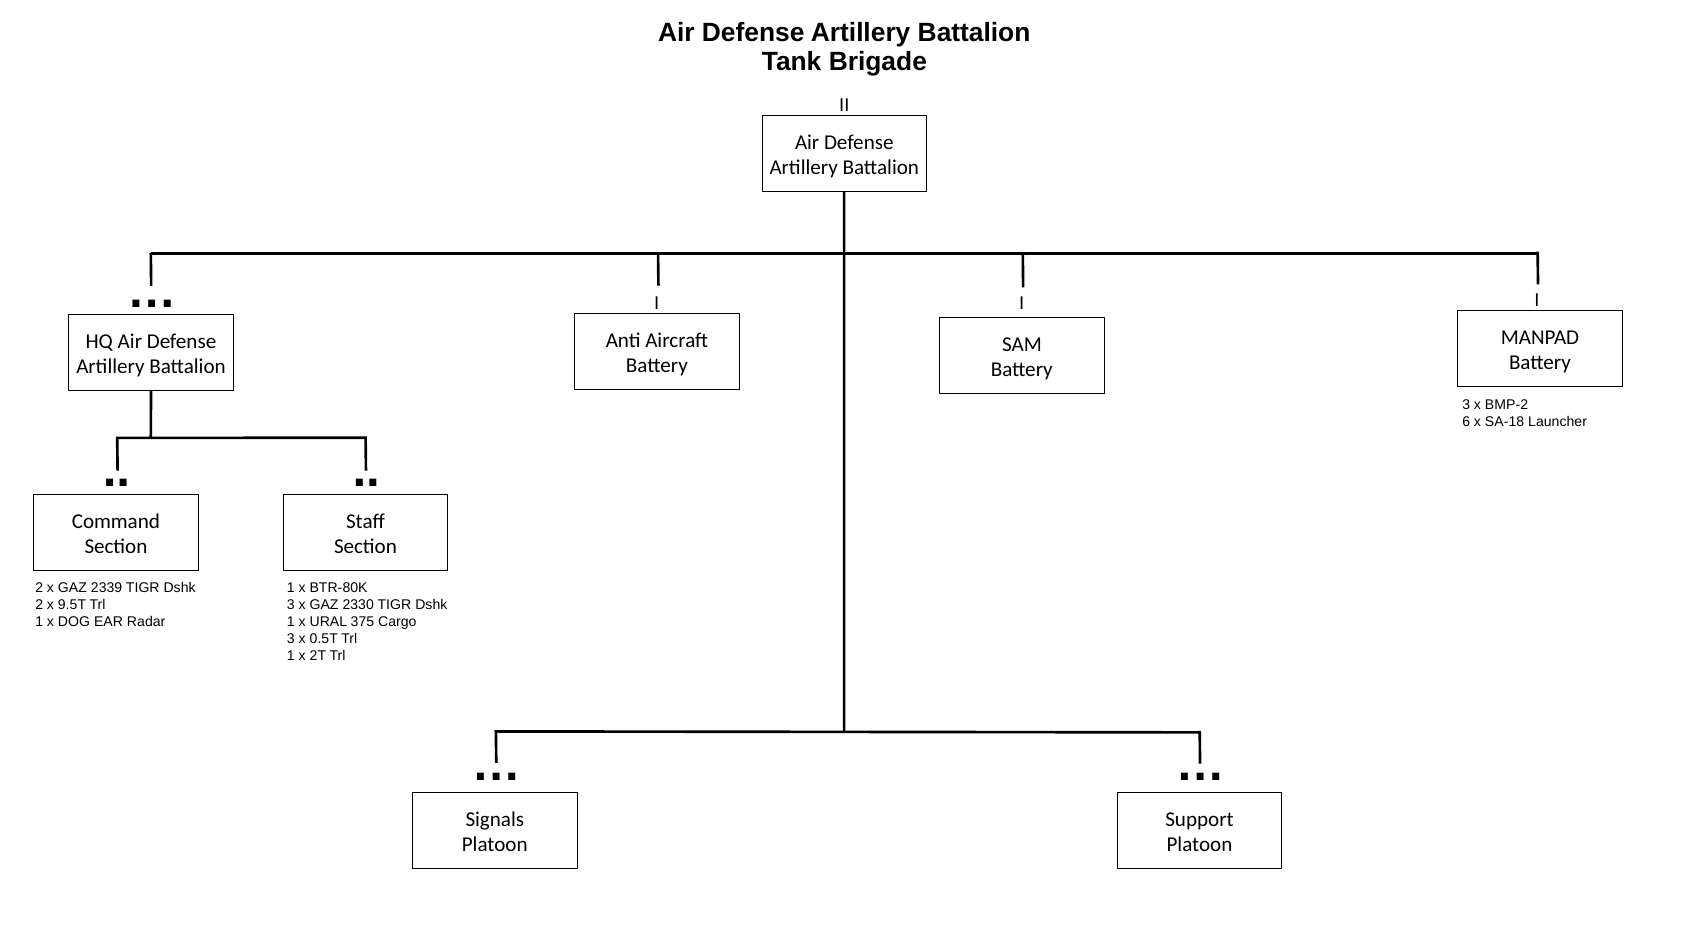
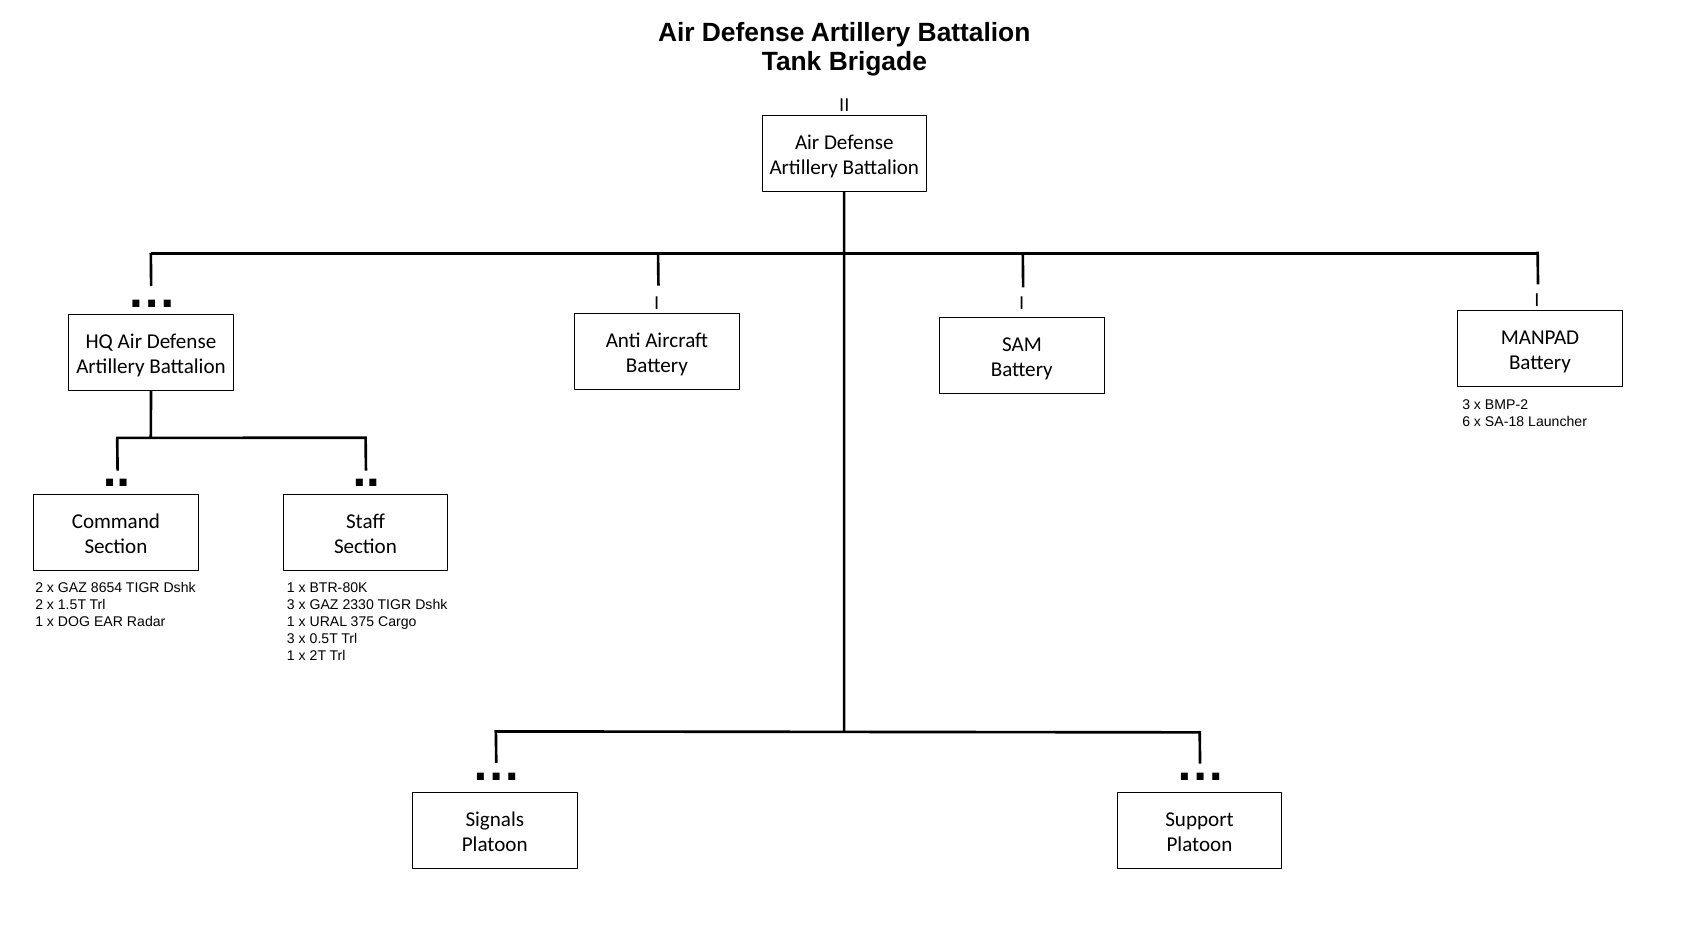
2339: 2339 -> 8654 (107, 588)
9.5T: 9.5T -> 1.5T (72, 605)
